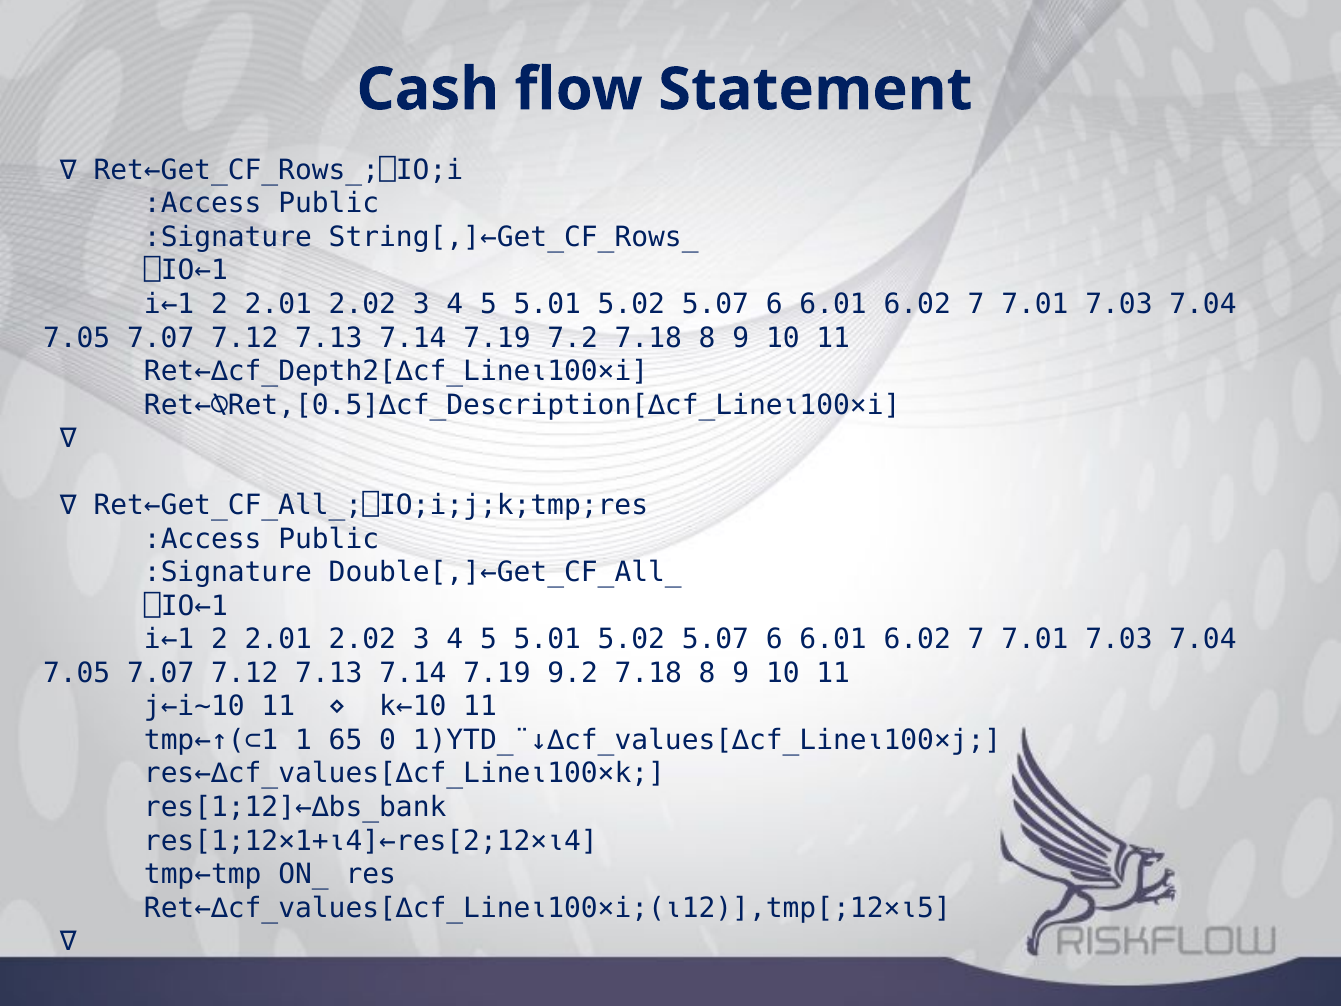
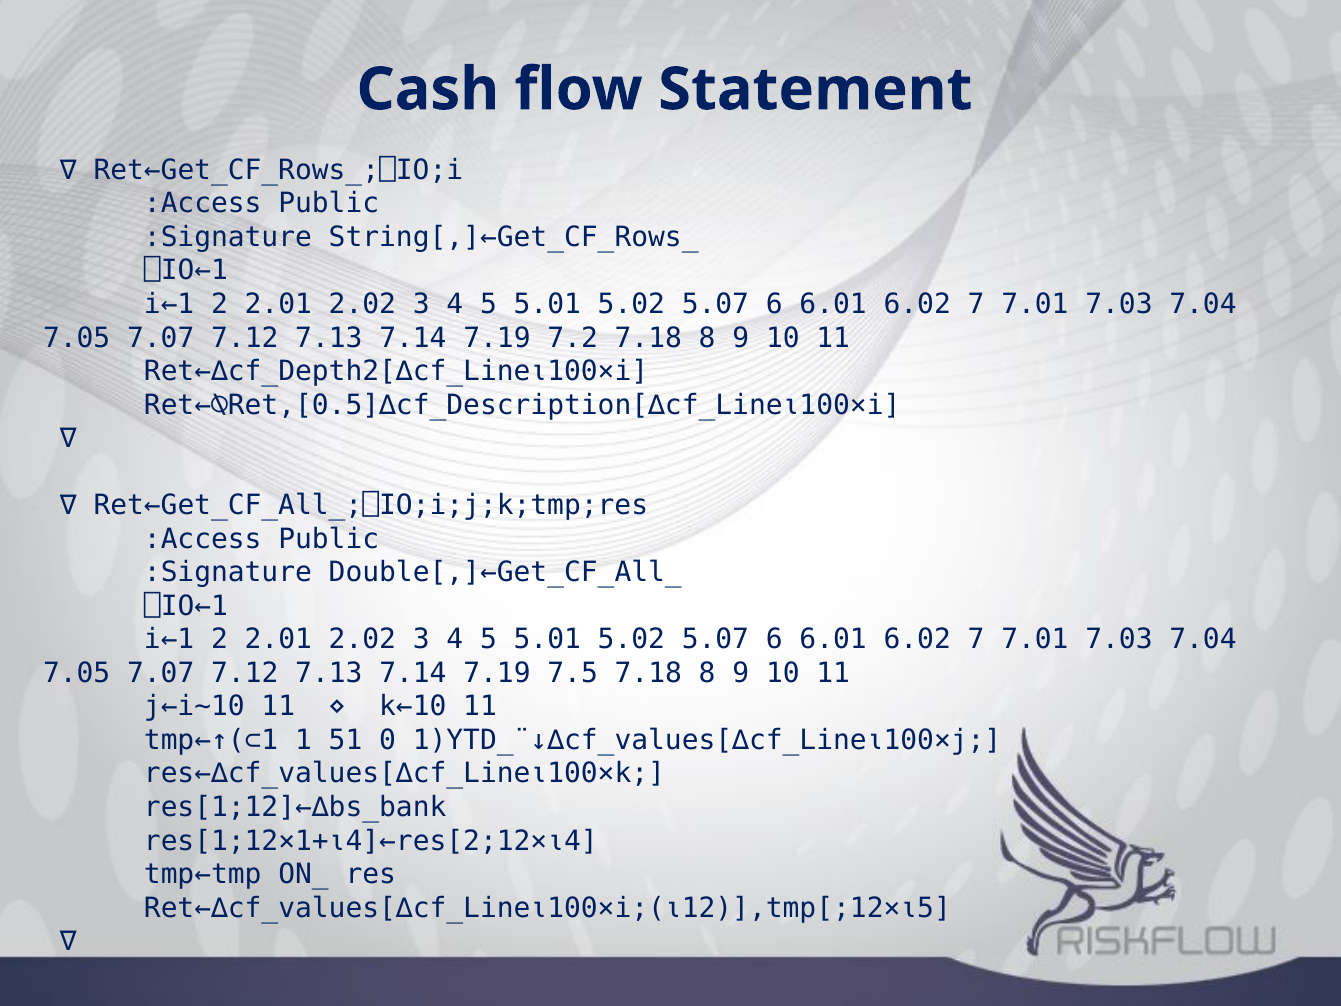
9.2: 9.2 -> 7.5 (573, 673)
65: 65 -> 51 (346, 740)
